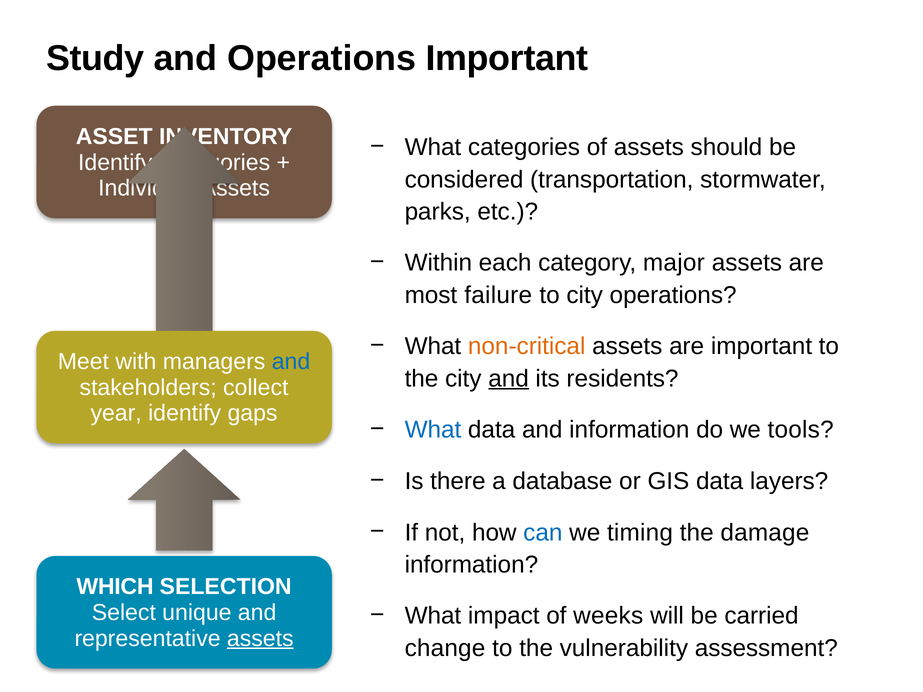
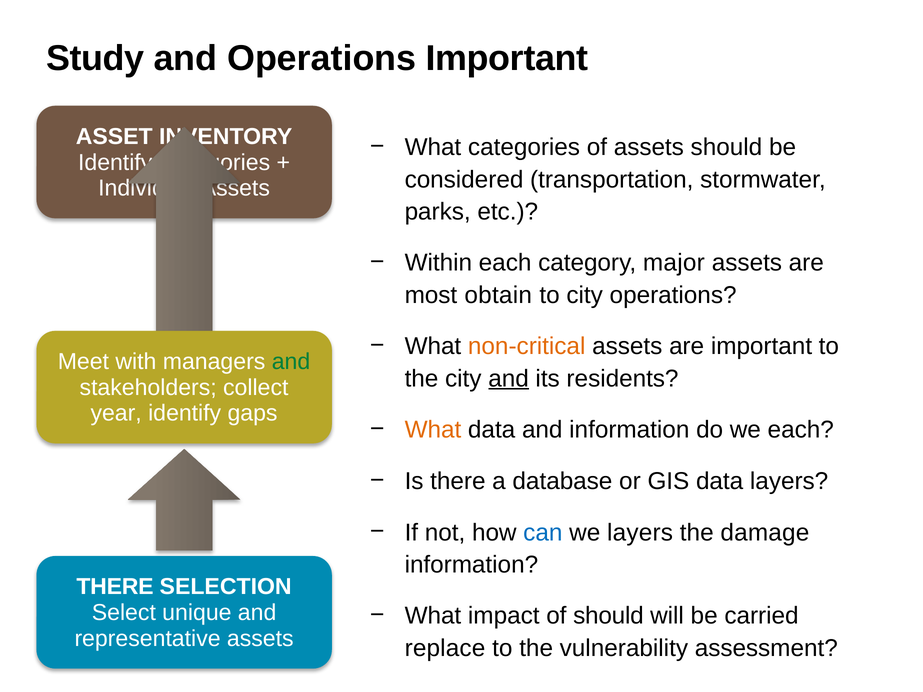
failure: failure -> obtain (498, 295)
and colour: blue -> green (291, 362)
What colour: blue -> orange (433, 430)
we tools: tools -> each (801, 430)
we timing: timing -> layers (640, 533)
WHICH: WHICH -> THERE (115, 587)
of weeks: weeks -> should (608, 616)
assets underline: present -> none (260, 639)
change: change -> replace (445, 648)
